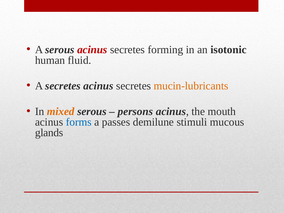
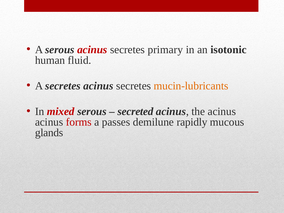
forming: forming -> primary (165, 50)
mixed colour: orange -> red (61, 111)
persons: persons -> secreted (135, 111)
the mouth: mouth -> acinus (222, 111)
forms colour: blue -> red (79, 122)
stimuli: stimuli -> rapidly (192, 122)
